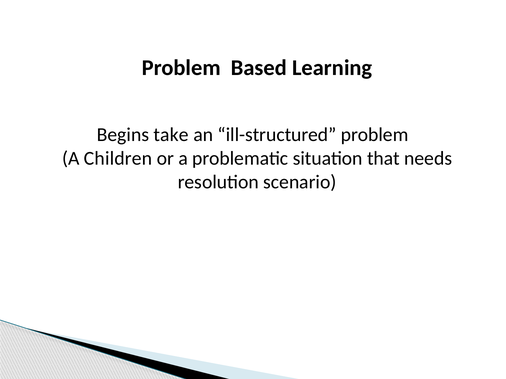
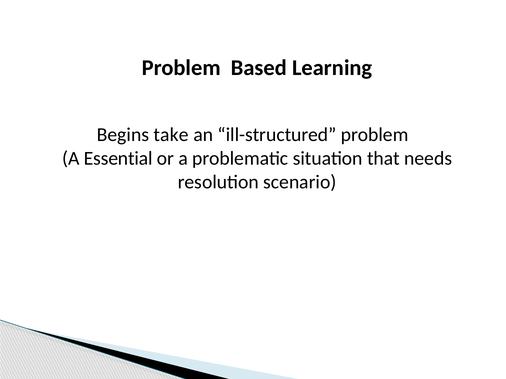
Children: Children -> Essential (118, 159)
